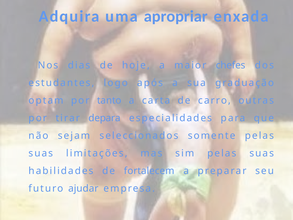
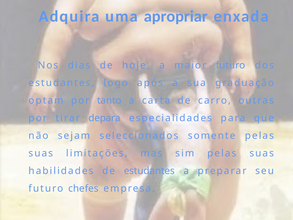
maior chefes: chefes -> futuro (231, 65)
de fortalecem: fortalecem -> estudantes (149, 171)
ajudar: ajudar -> chefes (83, 188)
